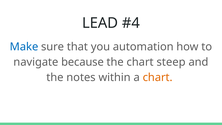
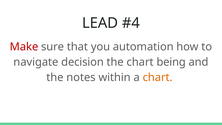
Make colour: blue -> red (24, 47)
because: because -> decision (83, 62)
steep: steep -> being (171, 62)
